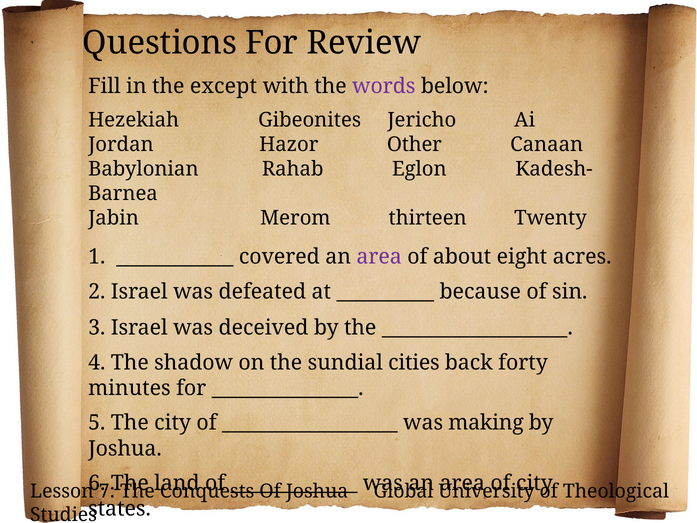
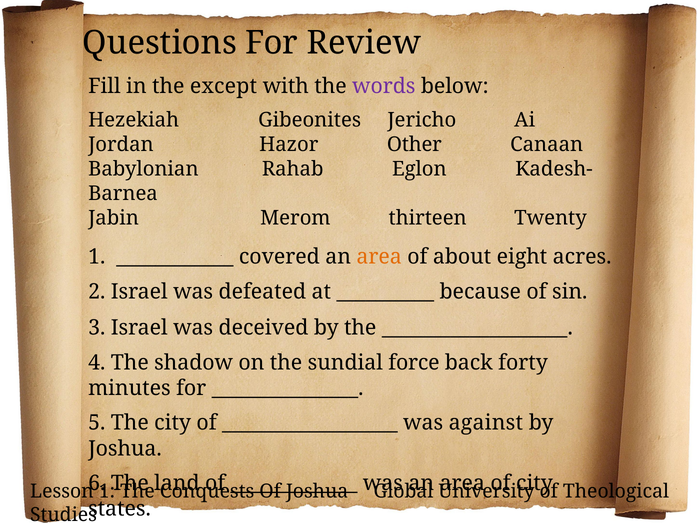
area colour: purple -> orange (379, 257)
cities: cities -> force (414, 362)
making: making -> against (486, 423)
Lesson 7: 7 -> 1 (107, 491)
